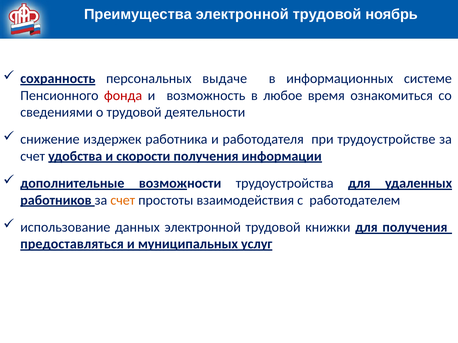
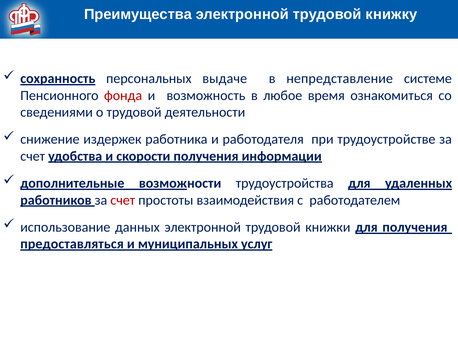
ноябрь: ноябрь -> книжку (391, 14)
информационных: информационных -> непредставление (340, 79)
счет colour: orange -> red (123, 200)
